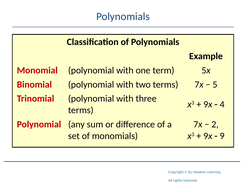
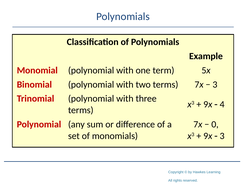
5: 5 -> 3 (215, 85)
2: 2 -> 0 (215, 125)
9: 9 -> 3 (222, 136)
